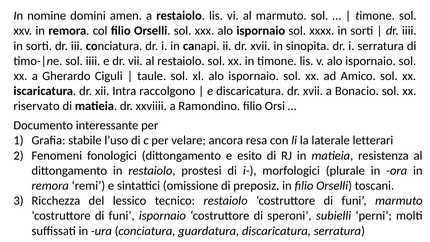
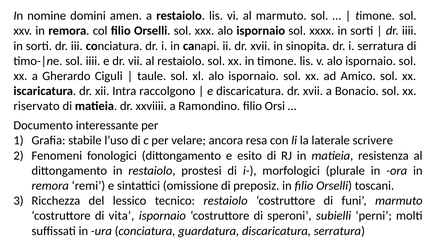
letterari: letterari -> scrivere (373, 140)
funi: funi -> vita (122, 216)
